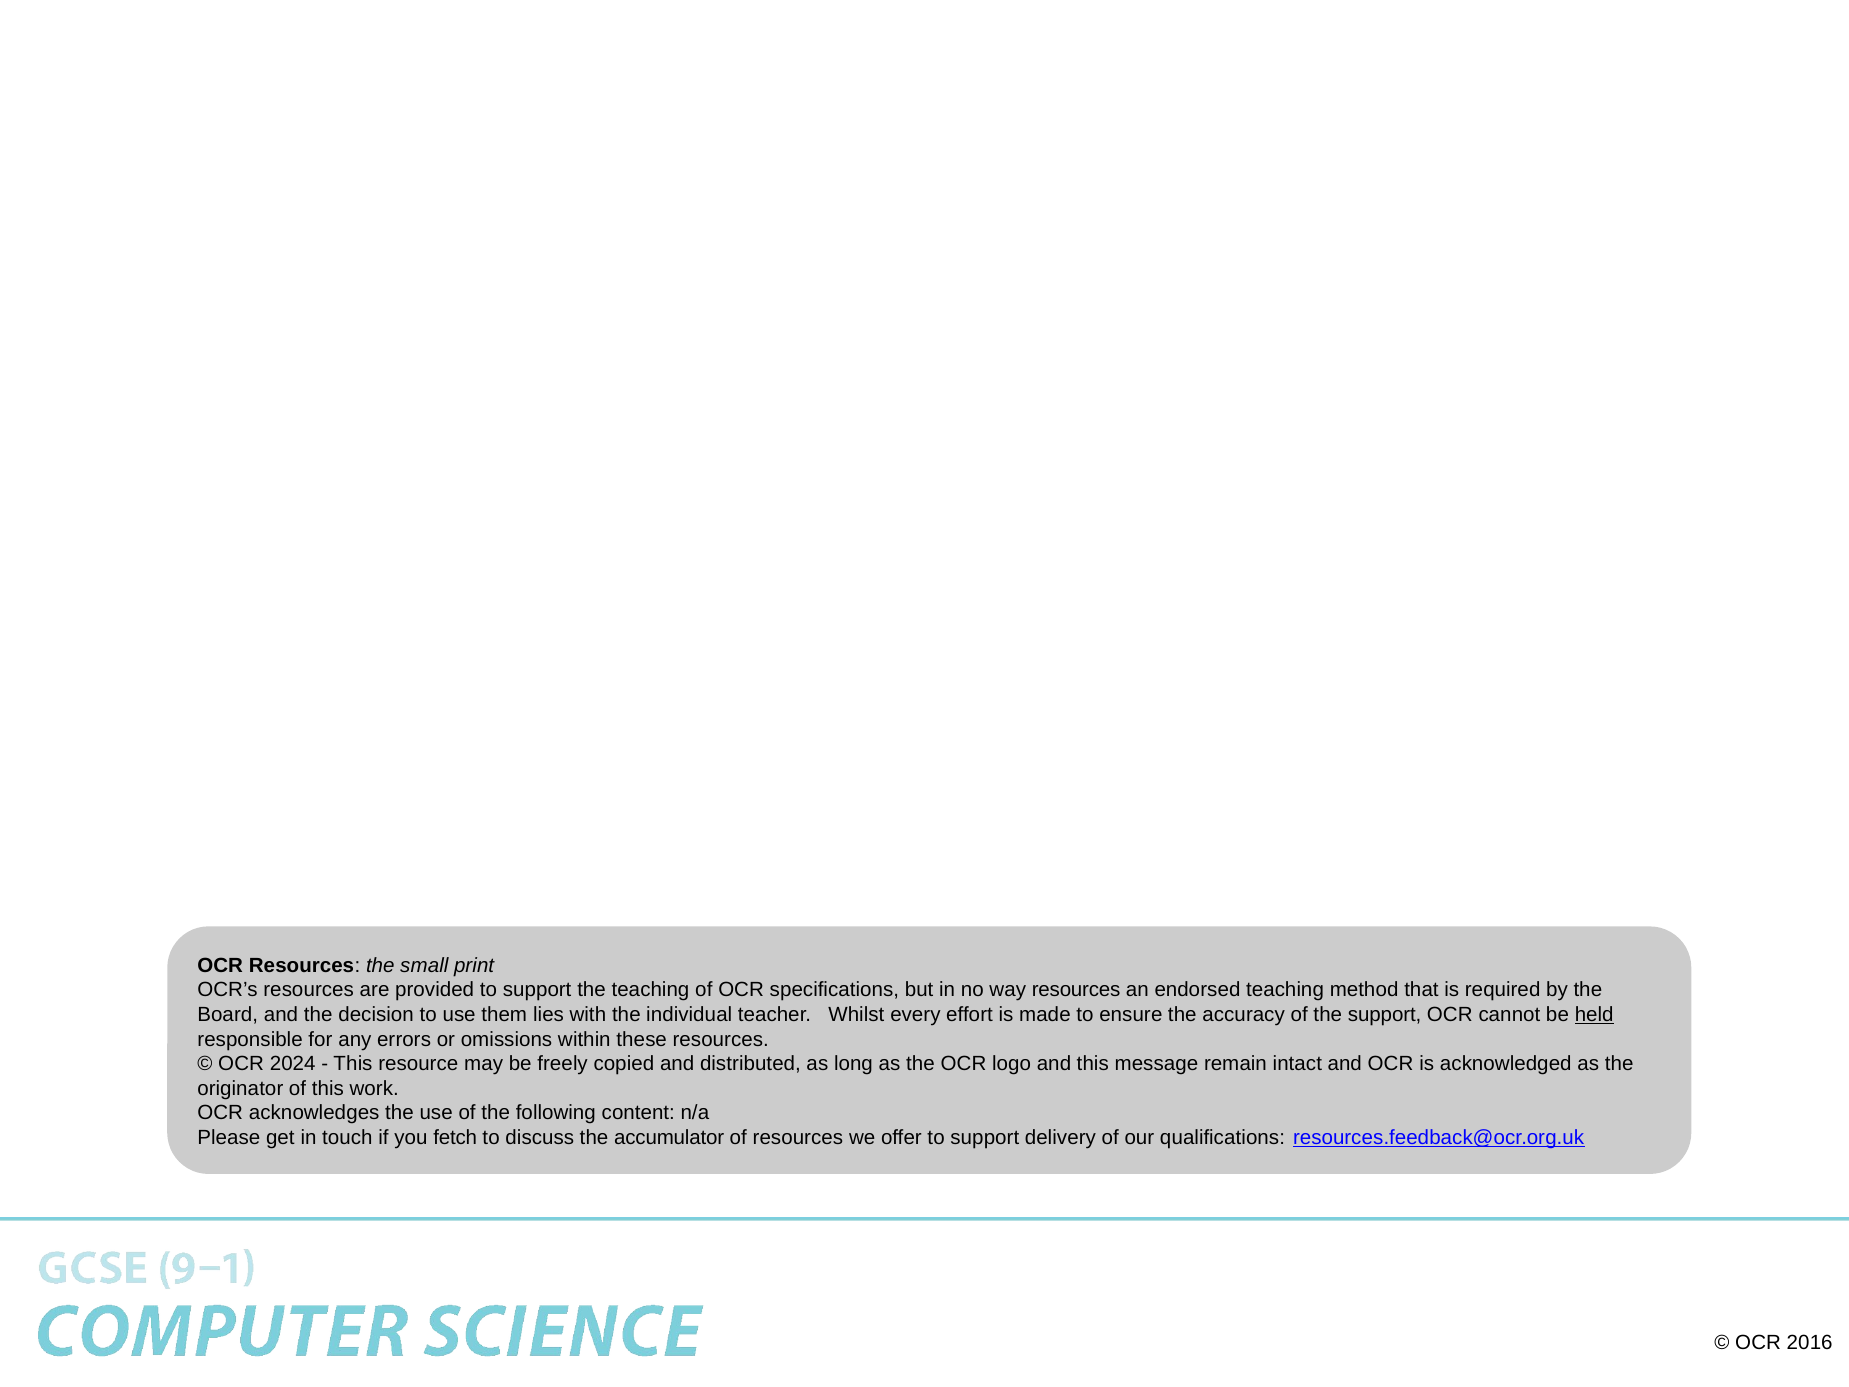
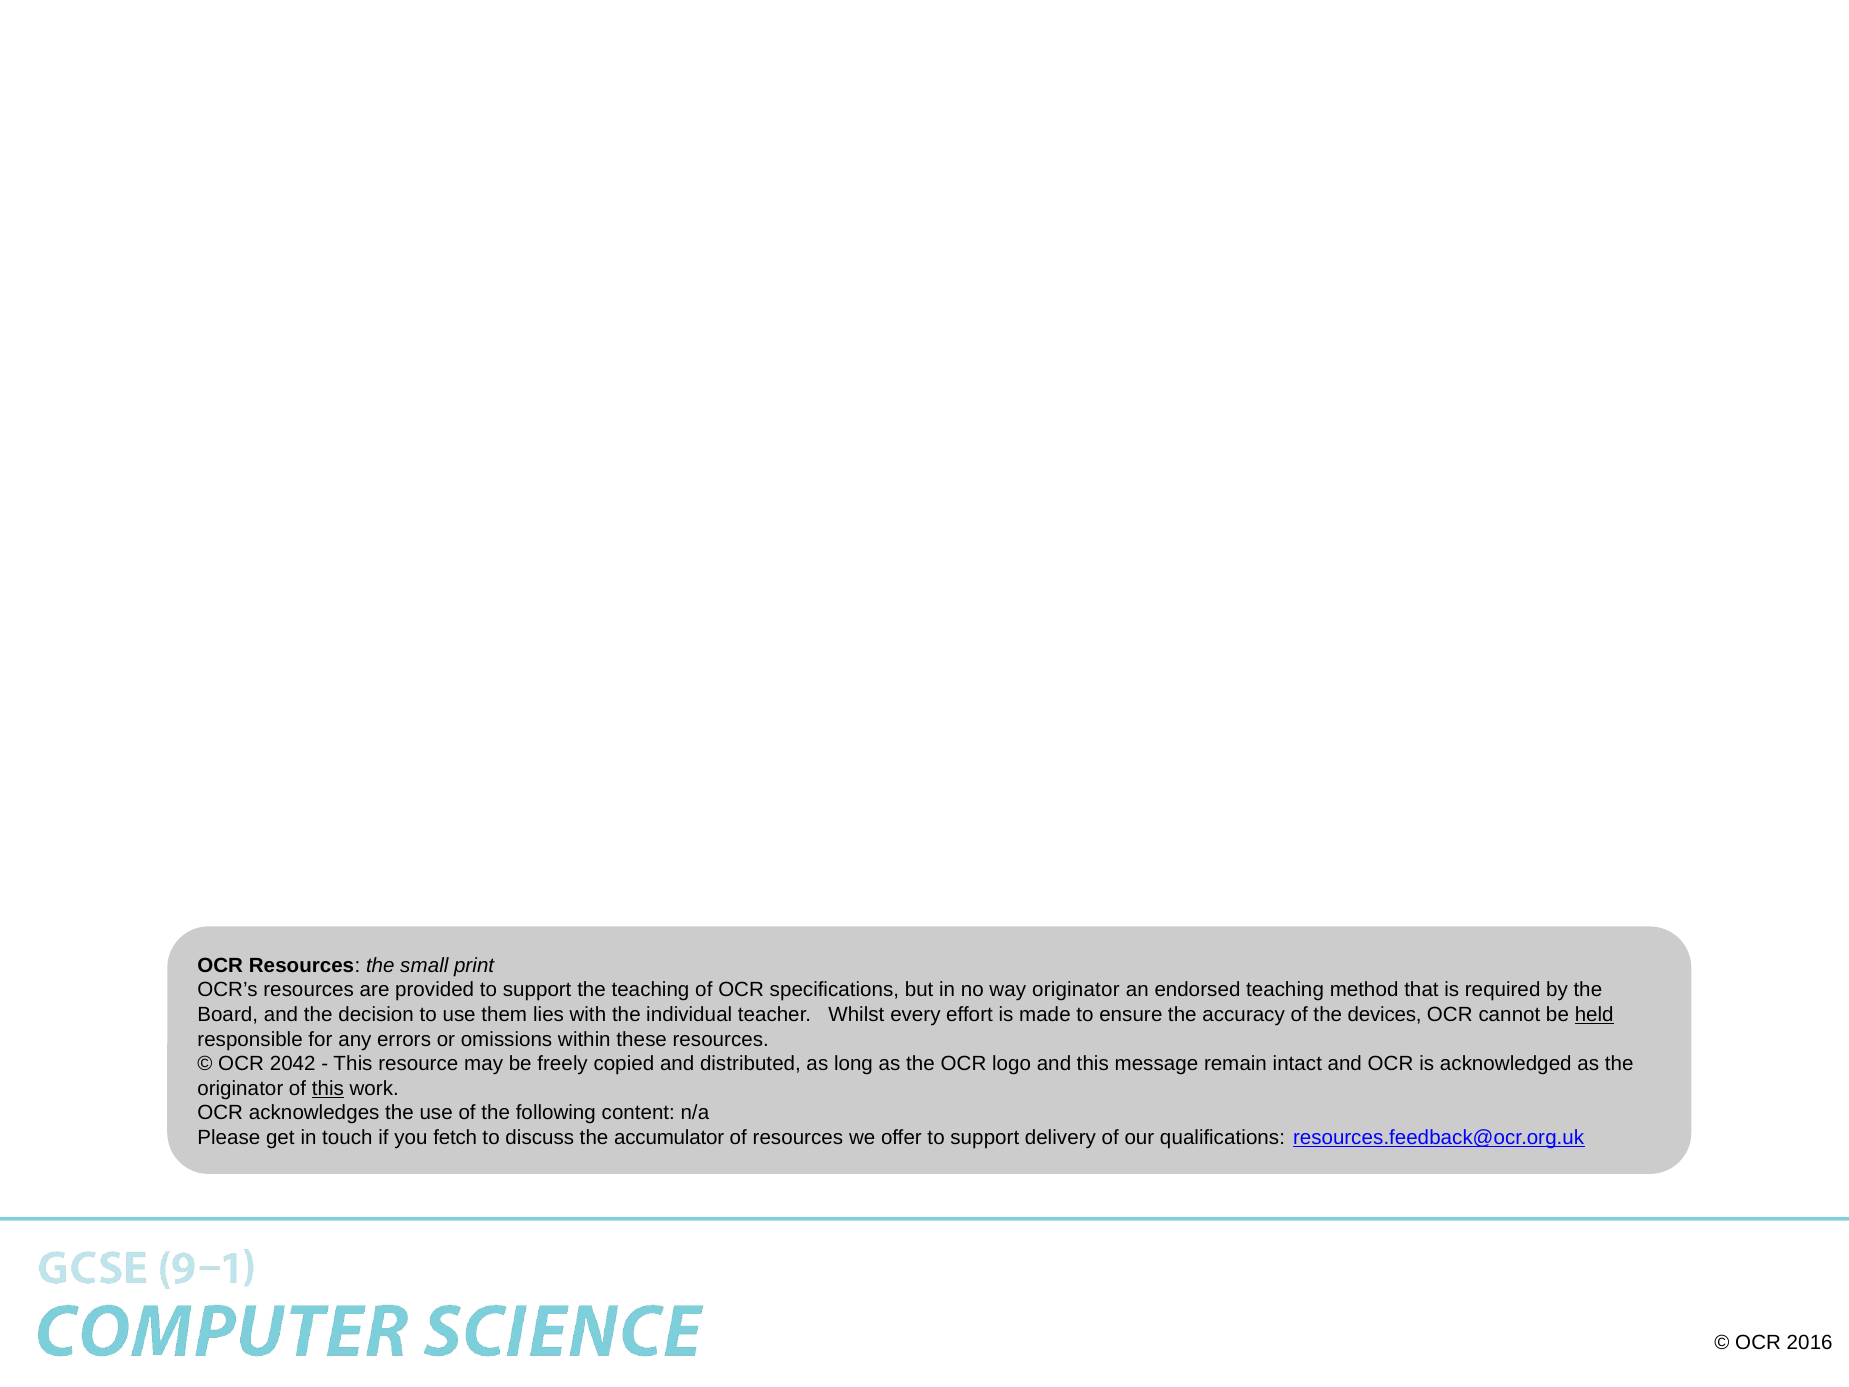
way resources: resources -> originator (1076, 990)
the support: support -> devices (1385, 1014)
2024: 2024 -> 2042 (293, 1064)
this underline: none -> present (328, 1088)
